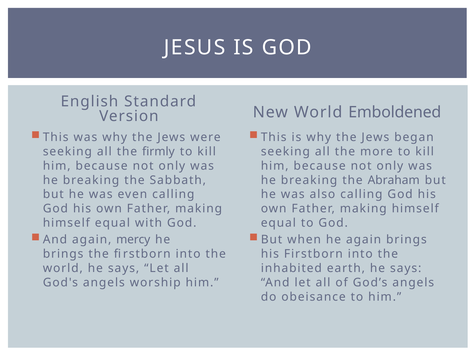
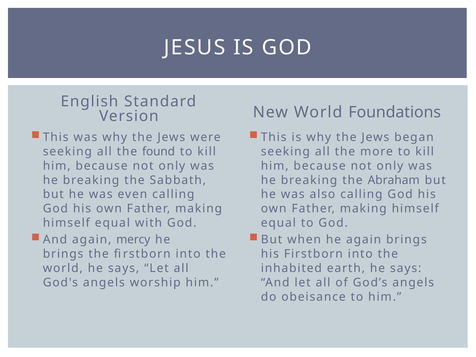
Emboldened: Emboldened -> Foundations (395, 112)
firmly: firmly -> found (159, 152)
